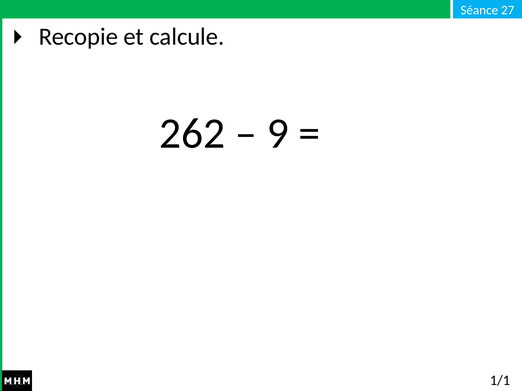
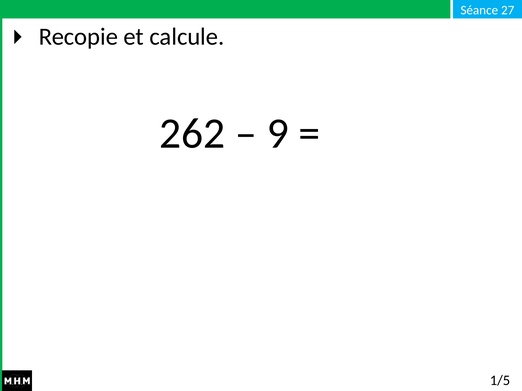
1/1: 1/1 -> 1/5 (500, 381)
